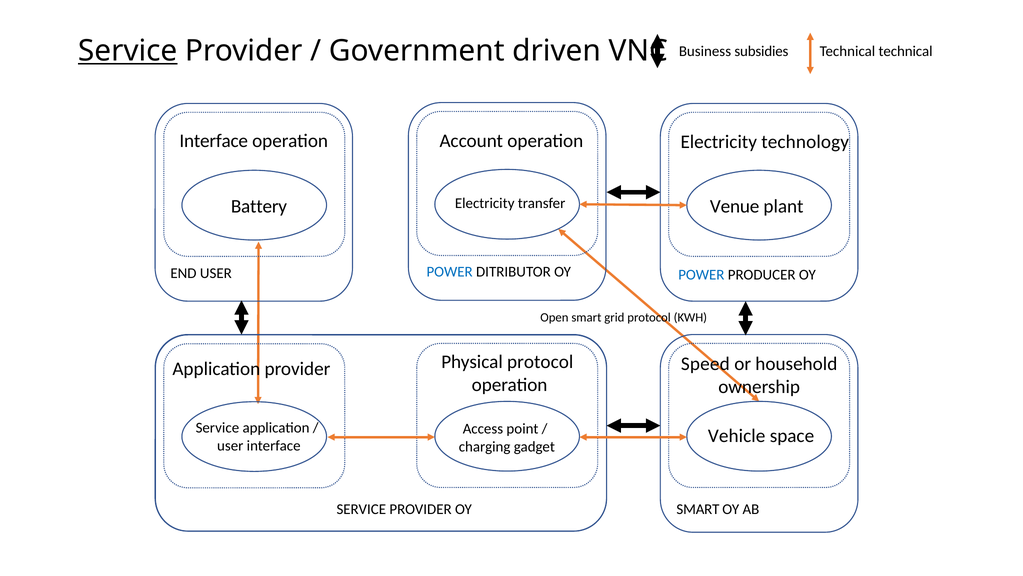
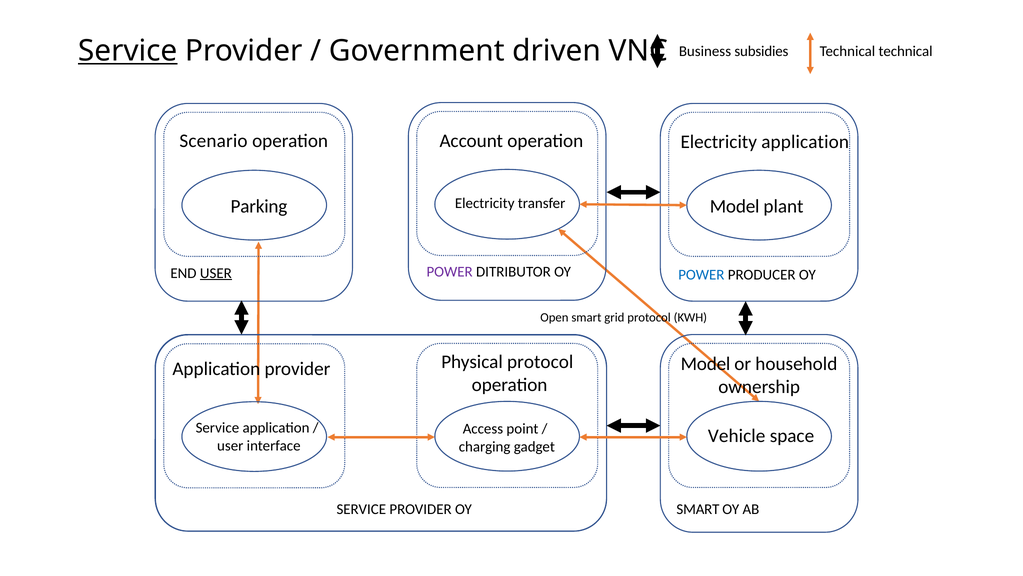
Interface: Interface -> Scenario (214, 141)
Electricity technology: technology -> application (805, 142)
Battery: Battery -> Parking (259, 206)
Venue: Venue -> Model (735, 206)
POWER colour: blue -> purple (450, 272)
USER underline: none -> present (216, 273)
Speed: Speed -> Model (706, 364)
